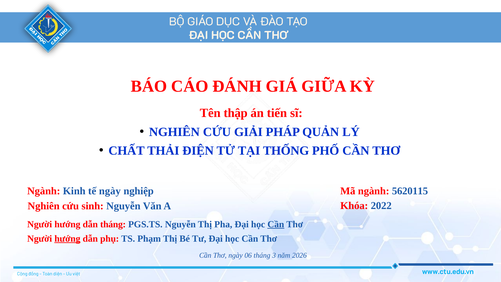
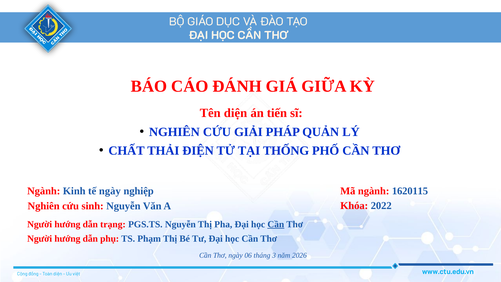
Tên thập: thập -> diện (235, 113)
5620115: 5620115 -> 1620115 (410, 191)
dẫn tháng: tháng -> trạng (113, 224)
hướng underline: present -> none (67, 239)
